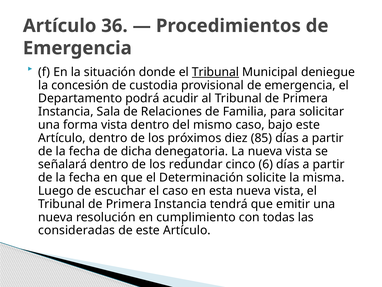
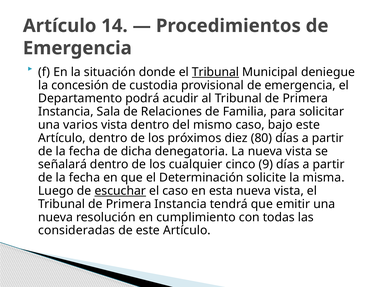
36: 36 -> 14 (114, 26)
forma: forma -> varios (81, 125)
85: 85 -> 80 (261, 138)
redundar: redundar -> cualquier (196, 164)
6: 6 -> 9 (266, 164)
escuchar underline: none -> present (120, 191)
